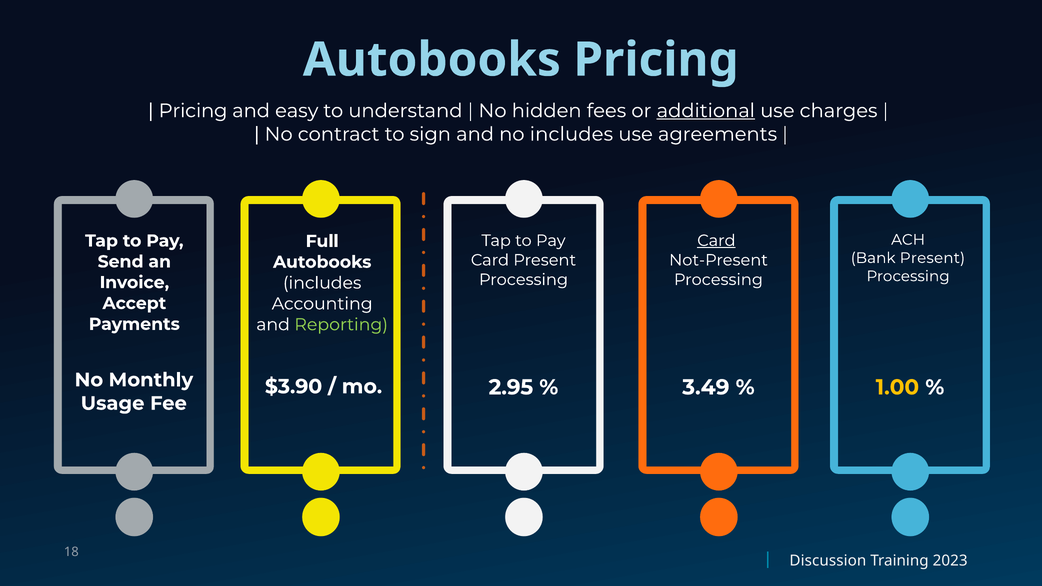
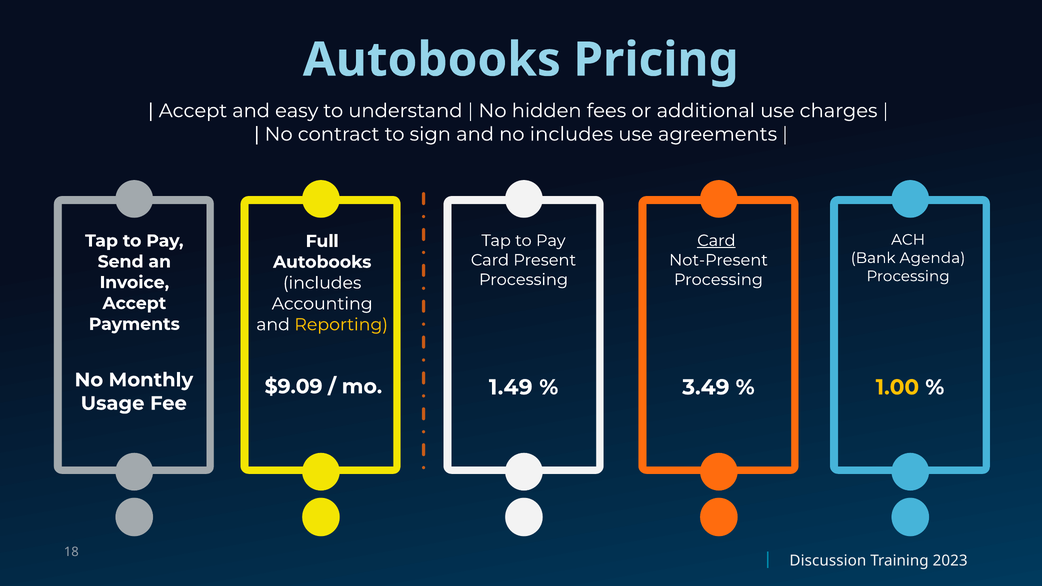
Pricing: Pricing -> Accept (193, 111)
additional underline: present -> none (706, 111)
Bank Present: Present -> Agenda (932, 258)
Reporting colour: light green -> yellow (341, 325)
$3.90: $3.90 -> $9.09 (294, 387)
2.95: 2.95 -> 1.49 (511, 387)
